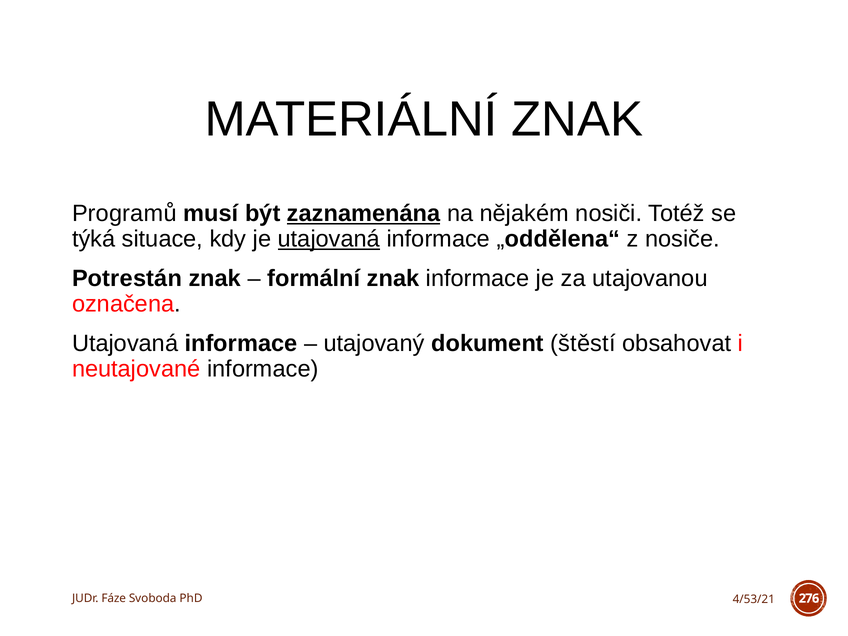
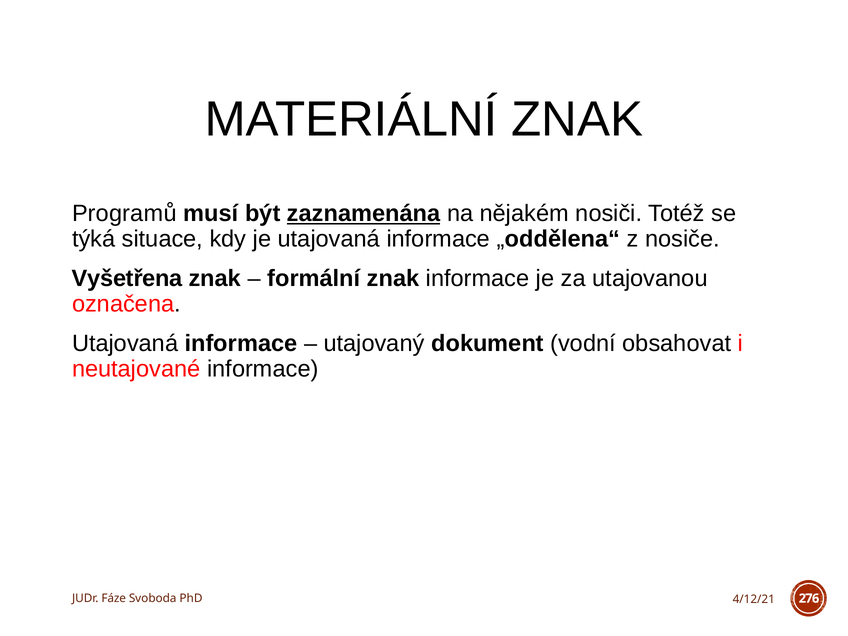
utajovaná underline: present -> none (329, 239)
Potrestán: Potrestán -> Vyšetřena (127, 279)
štěstí: štěstí -> vodní (583, 344)
4/53/21: 4/53/21 -> 4/12/21 (754, 599)
